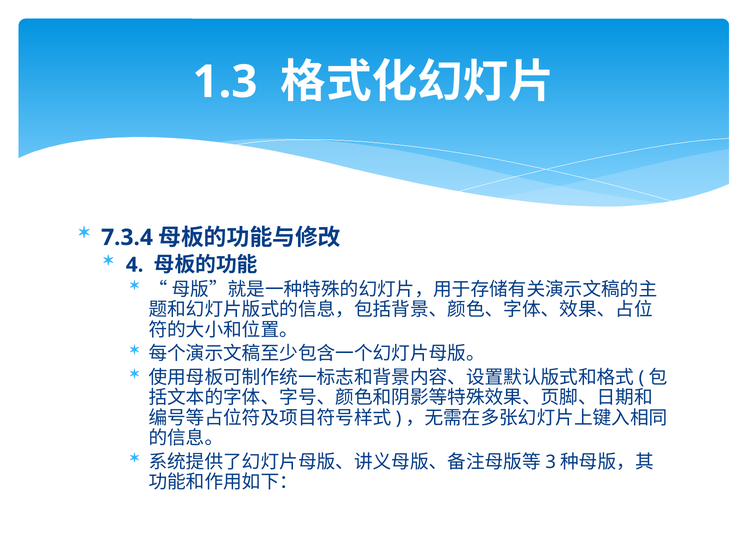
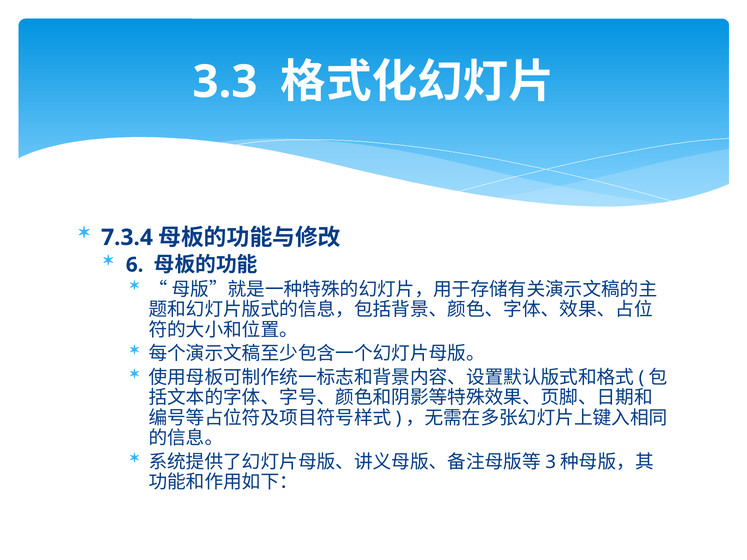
1.3: 1.3 -> 3.3 (225, 82)
4: 4 -> 6 (135, 265)
